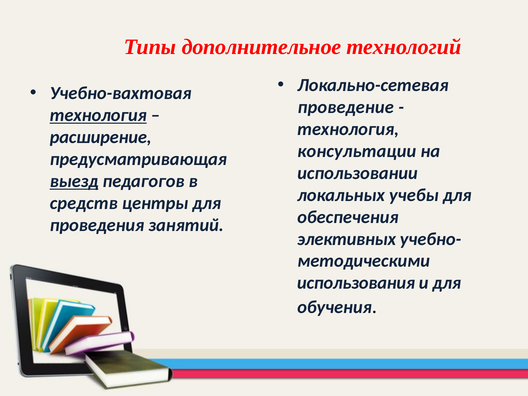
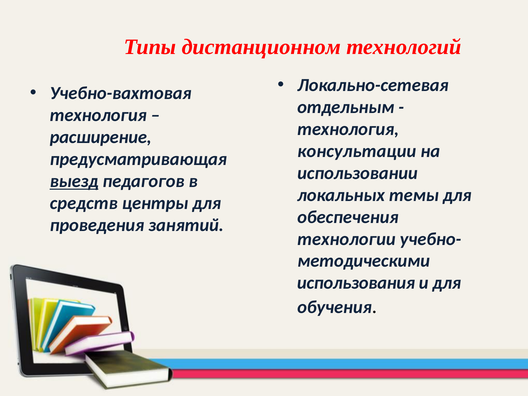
дополнительное: дополнительное -> дистанционном (261, 47)
проведение: проведение -> отдельным (346, 107)
технология underline: present -> none (98, 115)
учебы: учебы -> темы (414, 195)
элективных: элективных -> технологии (346, 239)
